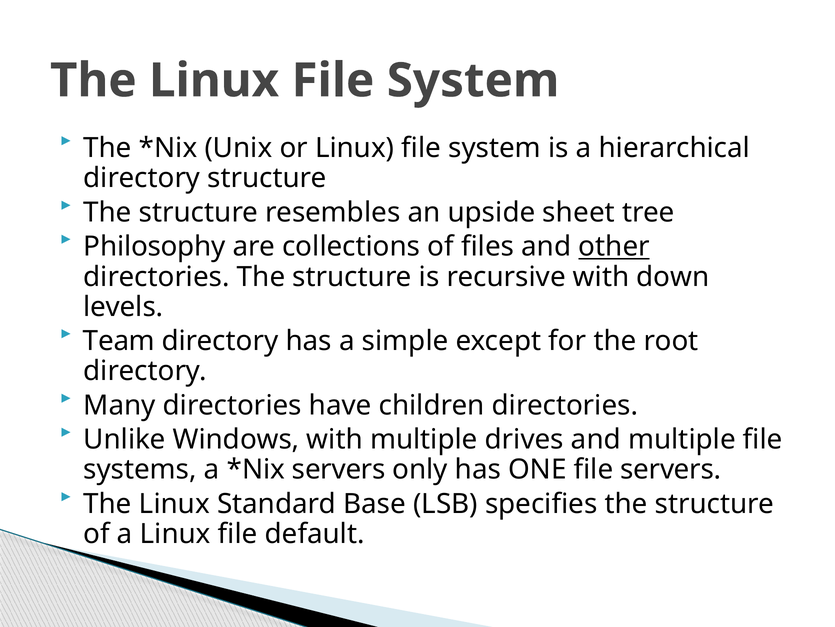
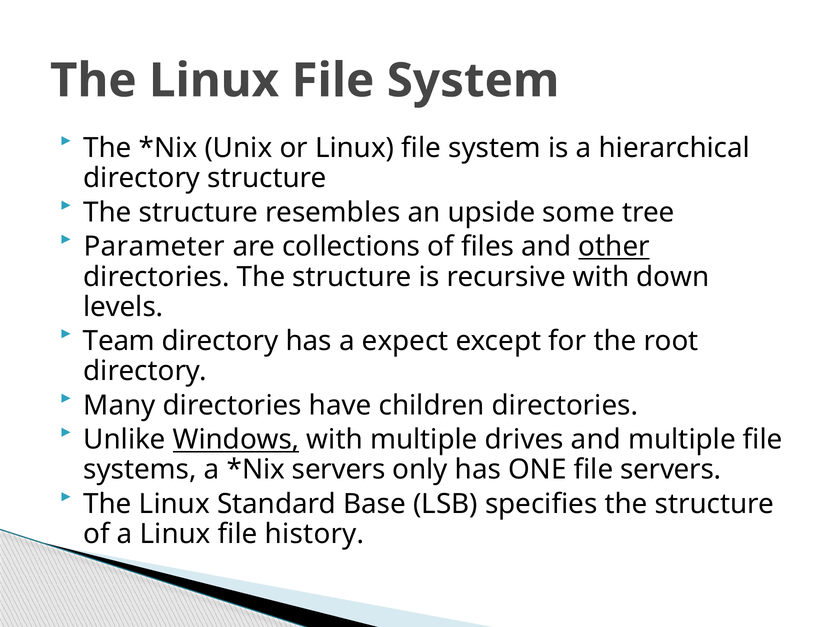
sheet: sheet -> some (579, 212)
Philosophy: Philosophy -> Parameter (154, 246)
simple: simple -> expect (405, 341)
Windows underline: none -> present (236, 439)
default: default -> history (315, 533)
